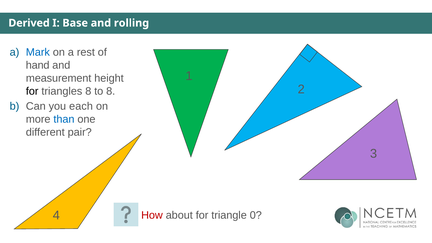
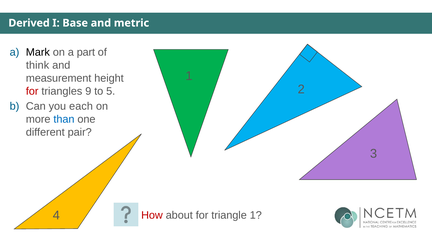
rolling: rolling -> metric (131, 23)
Mark colour: blue -> black (38, 52)
rest: rest -> part (86, 52)
hand: hand -> think (38, 65)
for colour: black -> red (32, 91)
triangles 8: 8 -> 9 (88, 91)
to 8: 8 -> 5 (111, 91)
triangle 0: 0 -> 1 (256, 215)
